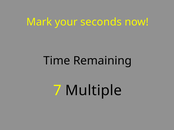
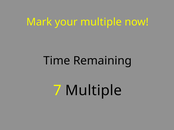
your seconds: seconds -> multiple (101, 22)
